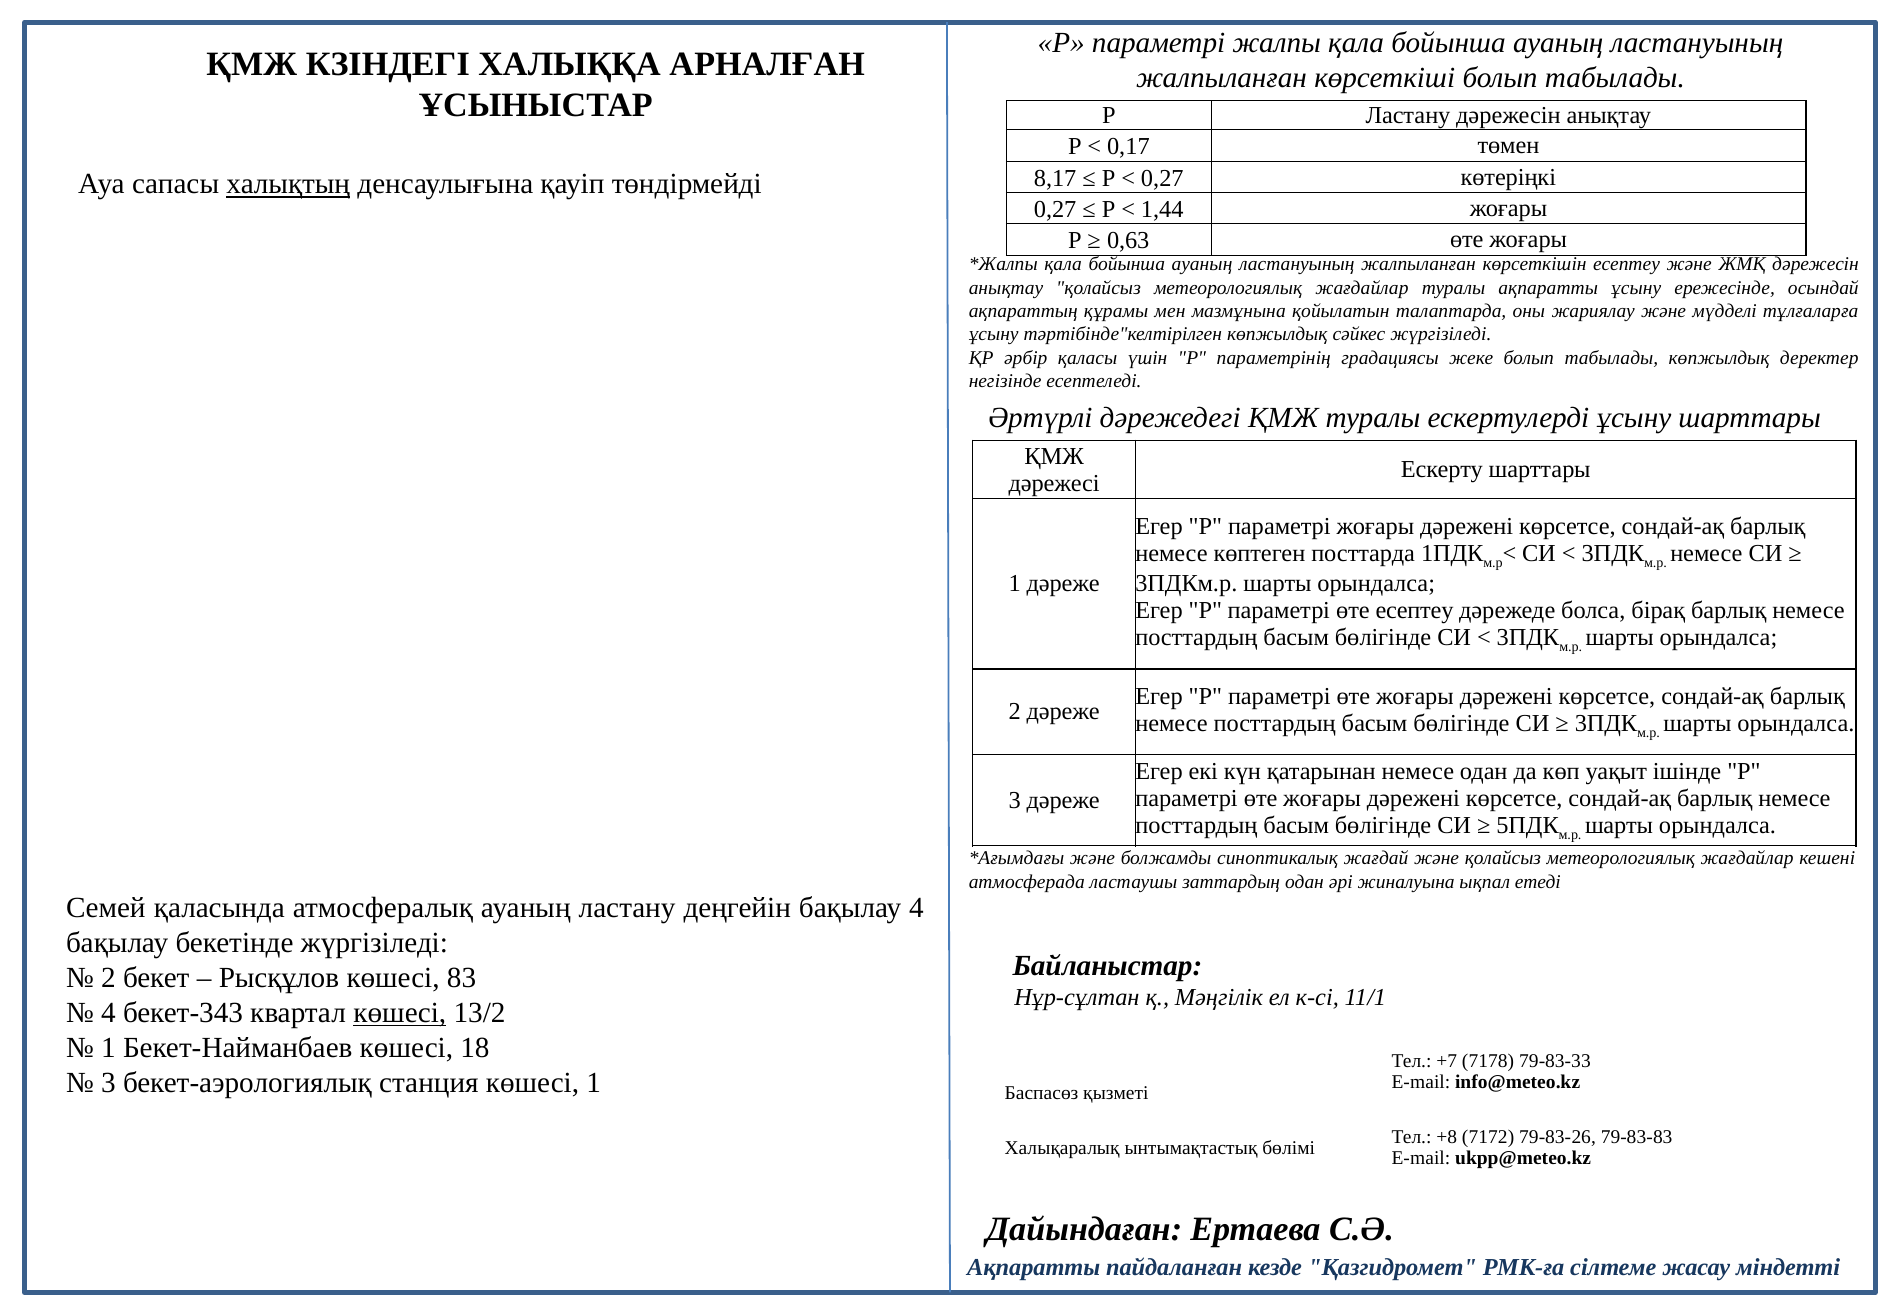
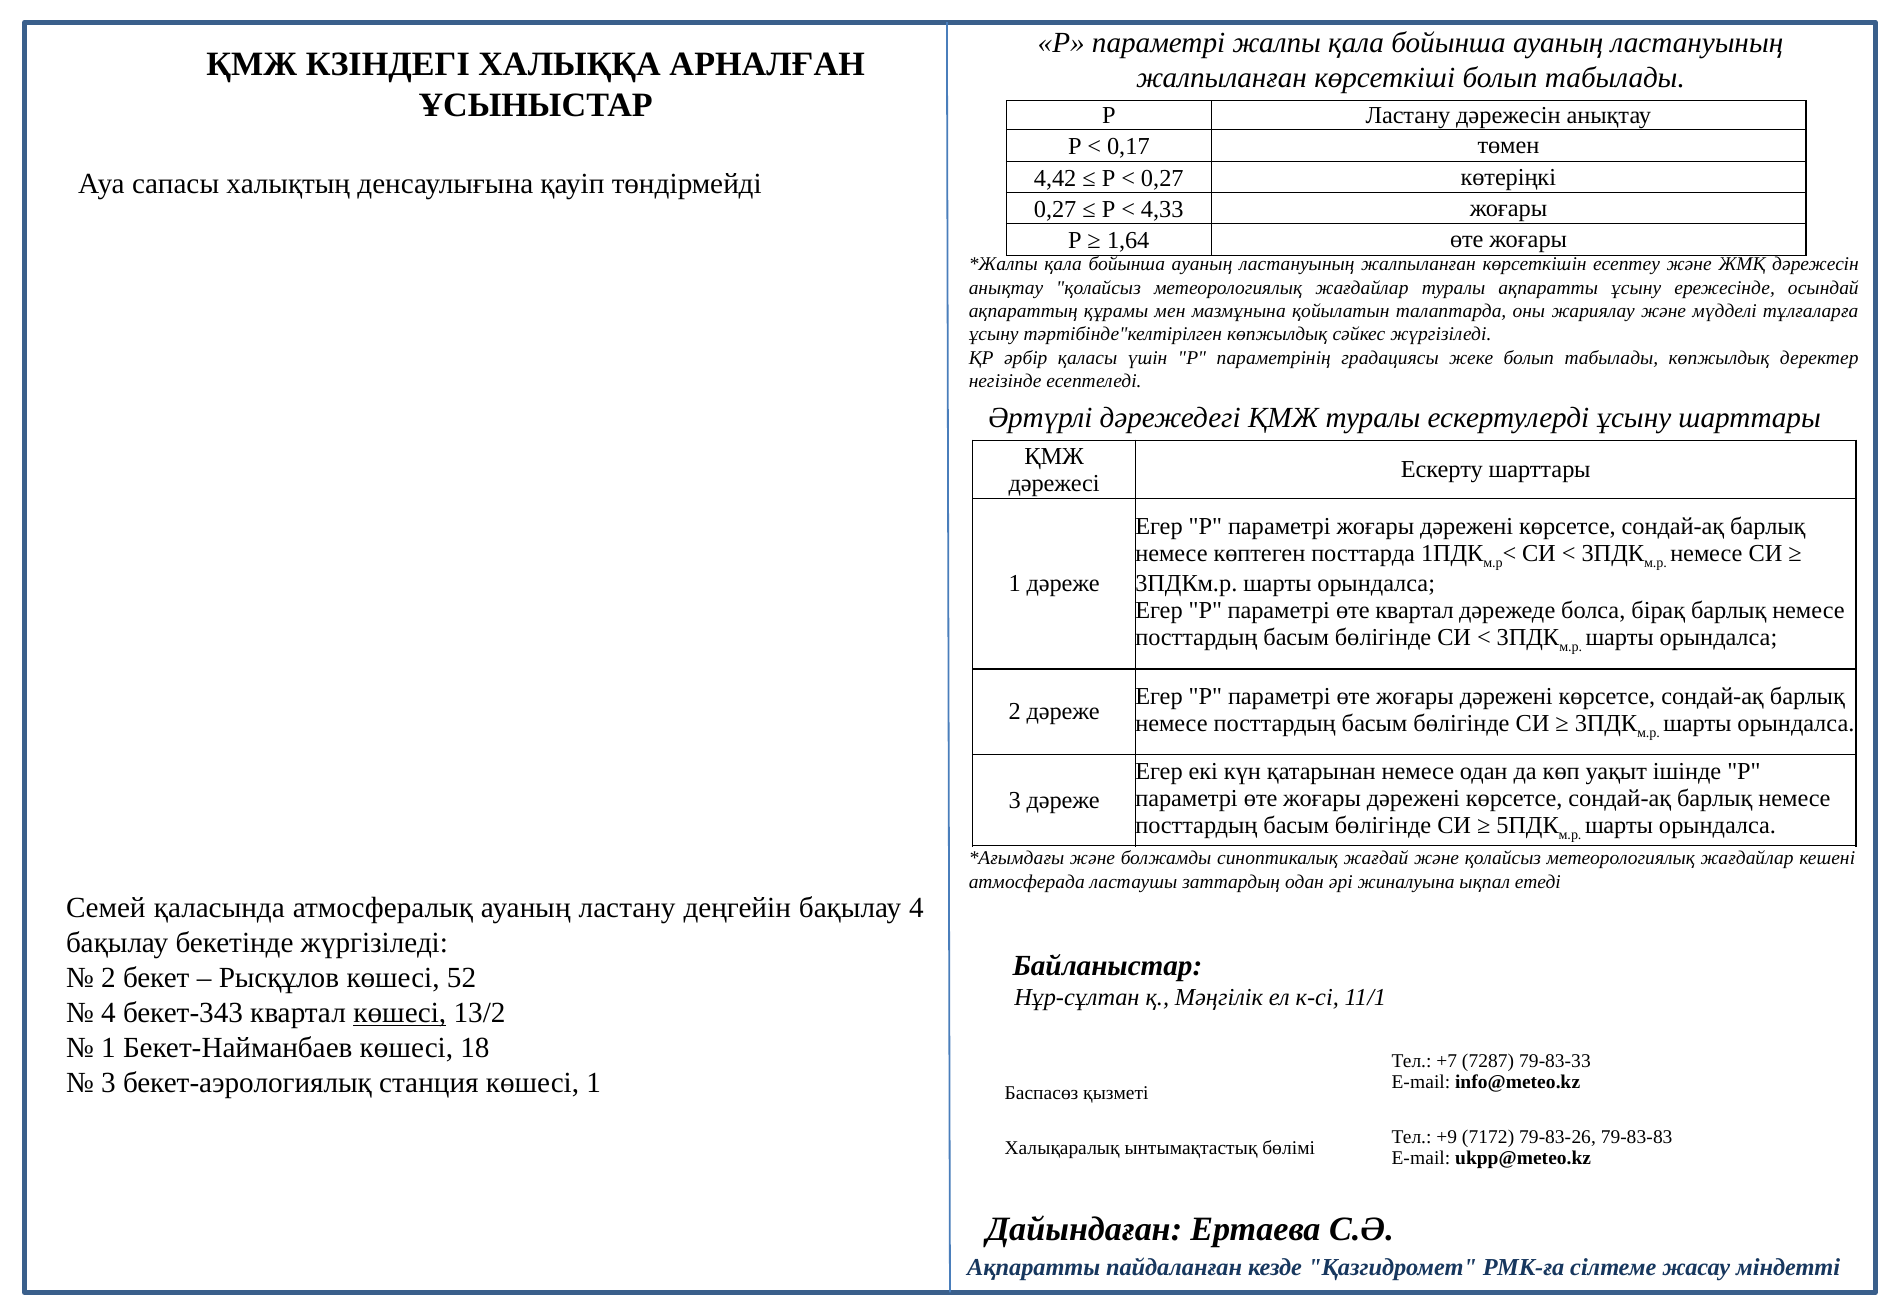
8,17: 8,17 -> 4,42 (1055, 178)
халықтың underline: present -> none (288, 184)
1,44: 1,44 -> 4,33 (1162, 209)
0,63: 0,63 -> 1,64 (1128, 241)
өте есептеу: есептеу -> квартал (1415, 611)
83: 83 -> 52 (462, 978)
7178: 7178 -> 7287 (1488, 1061)
+8: +8 -> +9 (1447, 1137)
